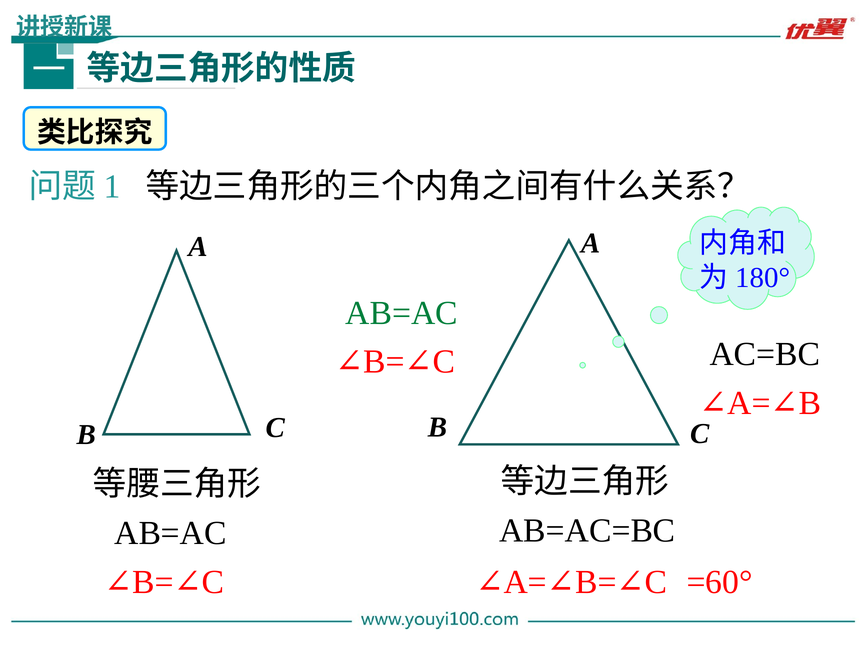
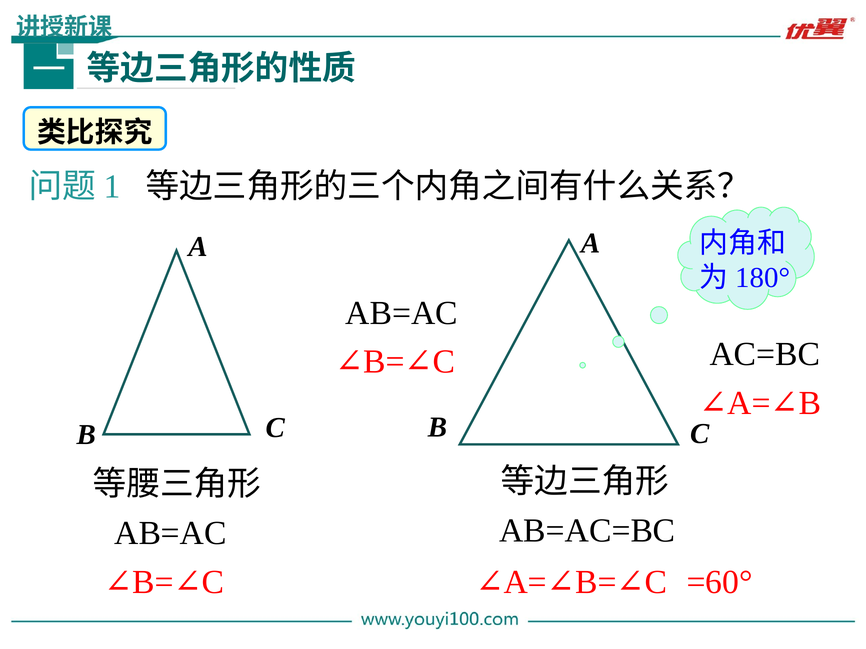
AB=AC colour: green -> black (402, 313)
